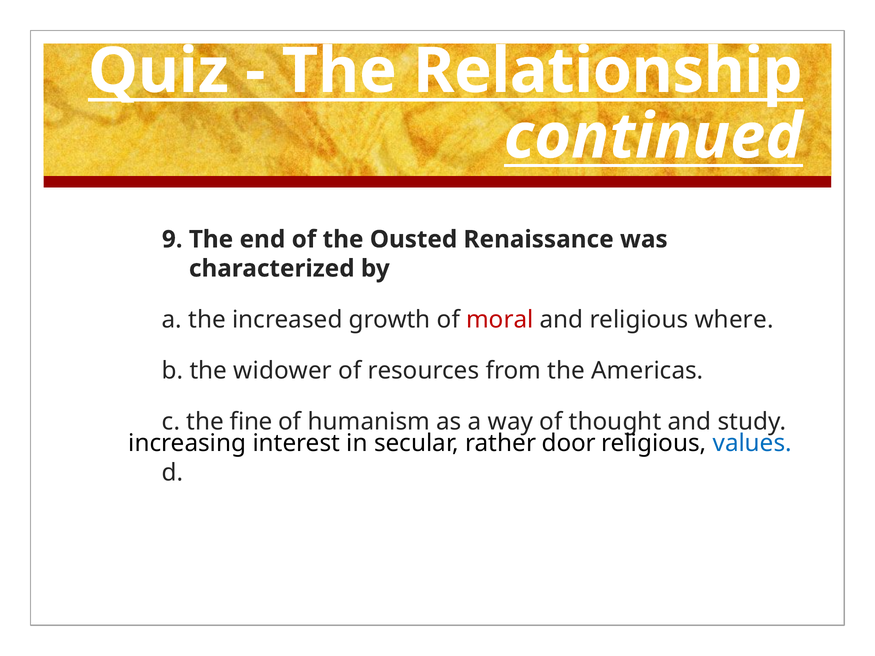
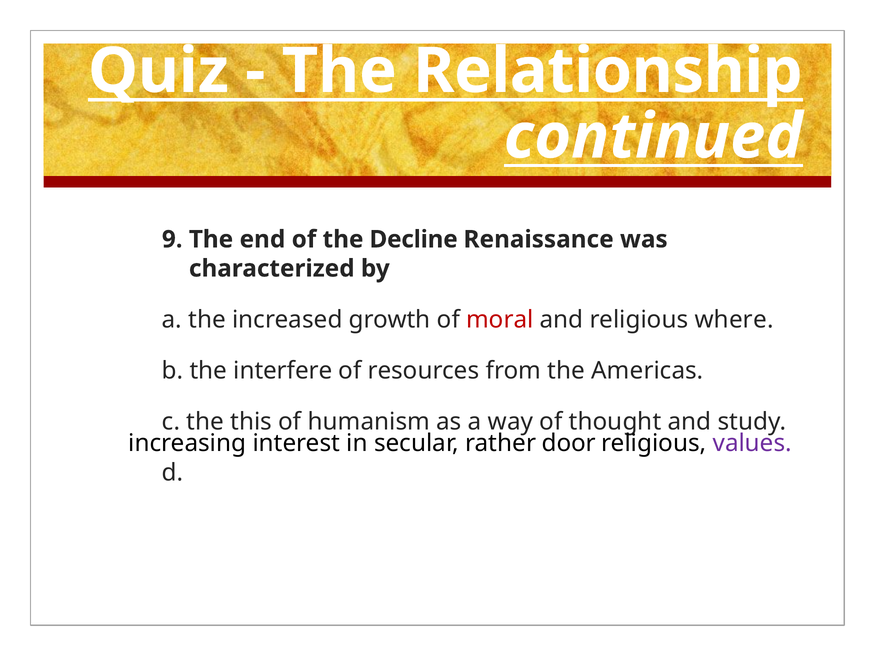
Ousted: Ousted -> Decline (414, 239)
widower: widower -> interfere (283, 371)
fine: fine -> this (251, 422)
values colour: blue -> purple (752, 444)
